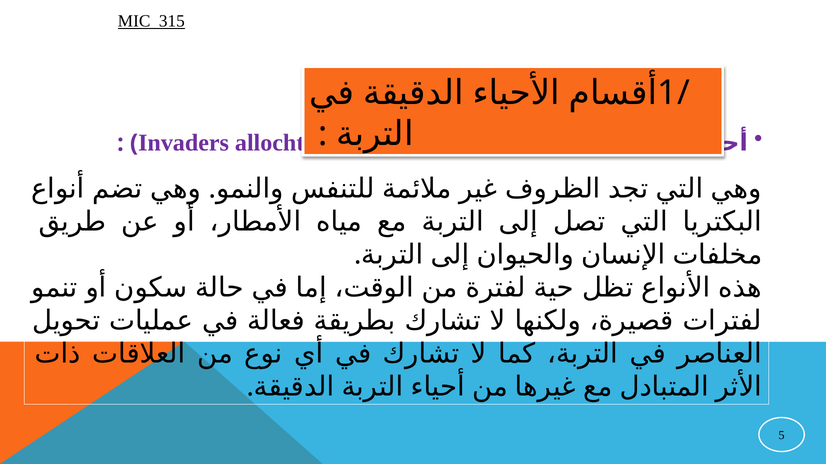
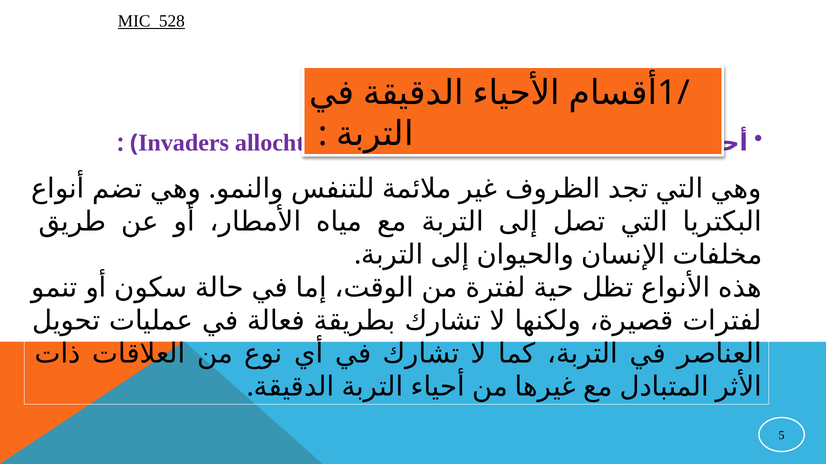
315: 315 -> 528 (172, 21)
